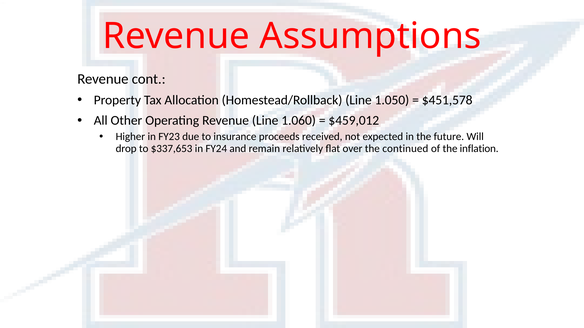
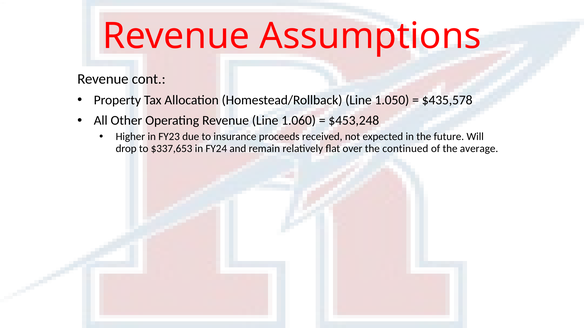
$451,578: $451,578 -> $435,578 (447, 100)
$459,012: $459,012 -> $453,248 (354, 121)
inflation: inflation -> average (479, 149)
